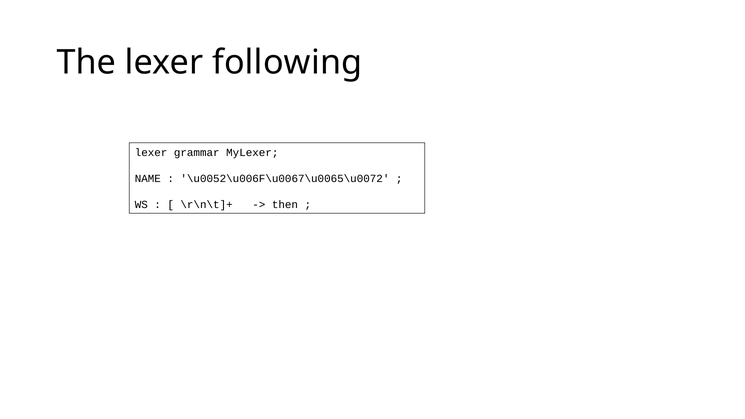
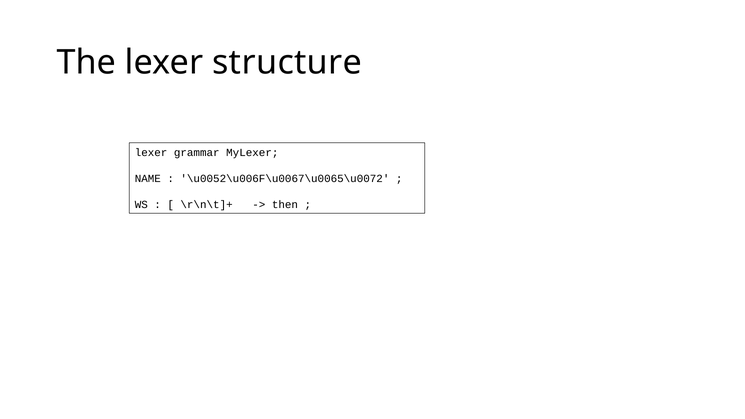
following: following -> structure (287, 63)
